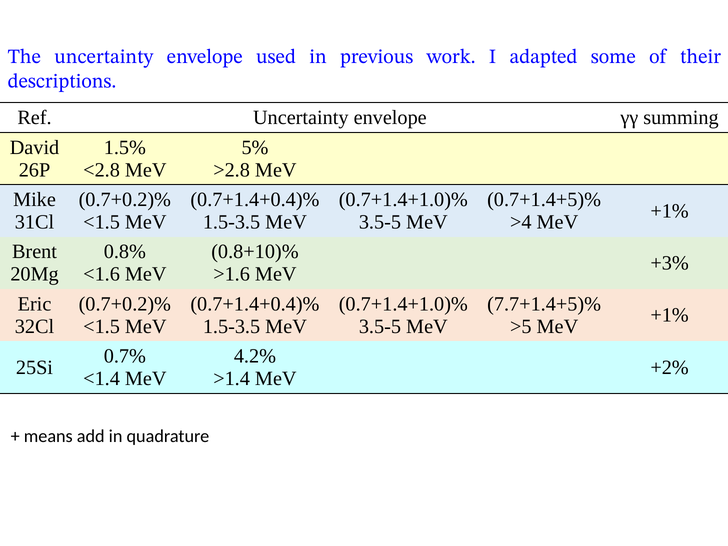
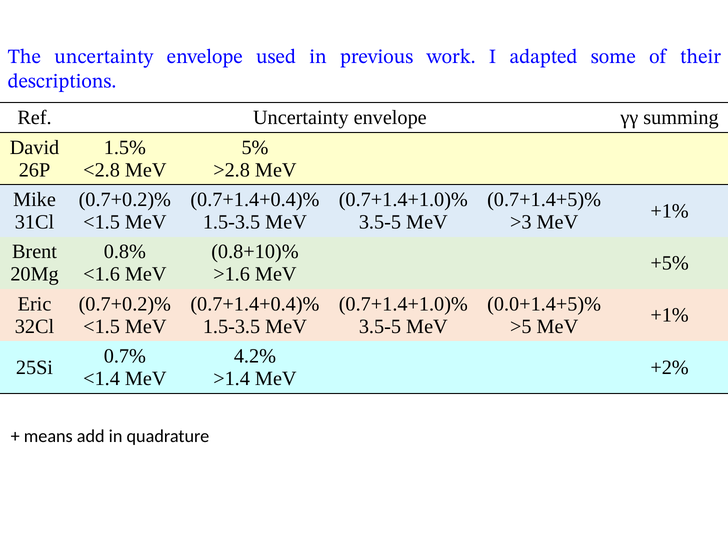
>4: >4 -> >3 (521, 222)
+3%: +3% -> +5% (670, 263)
7.7+1.4+5)%: 7.7+1.4+5)% -> 0.0+1.4+5)% (544, 304)
